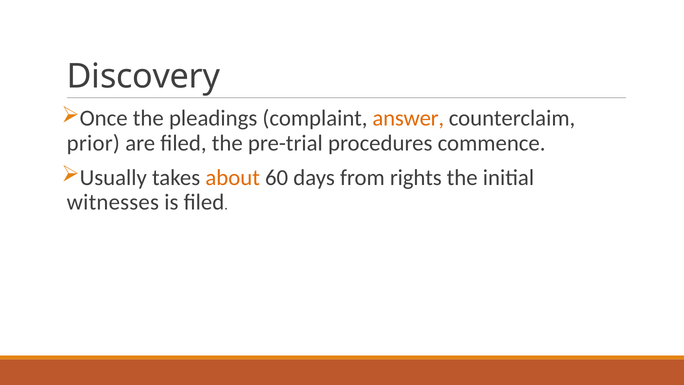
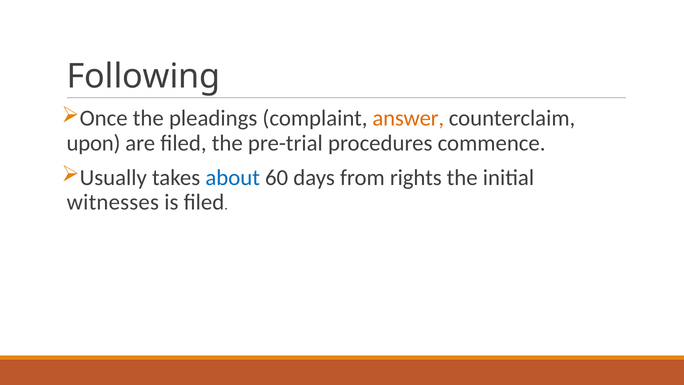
Discovery: Discovery -> Following (143, 77)
prior: prior -> upon (93, 143)
about colour: orange -> blue (233, 178)
